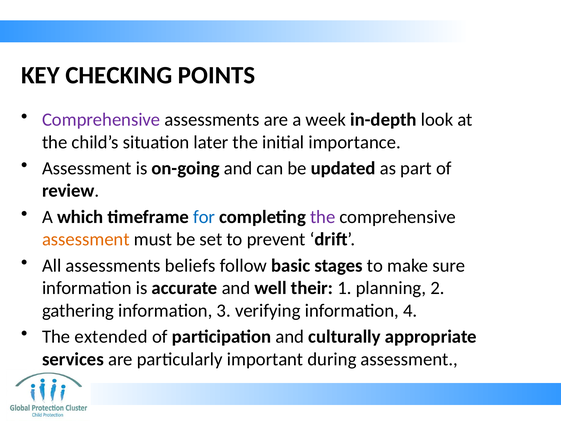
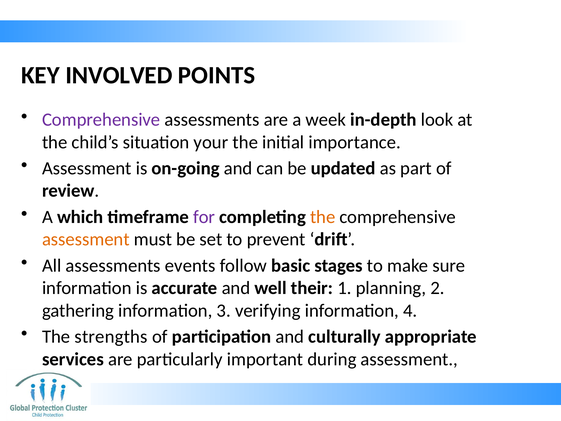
CHECKING: CHECKING -> INVOLVED (119, 75)
later: later -> your (211, 142)
for colour: blue -> purple (204, 217)
the colour: purple -> orange (323, 217)
beliefs: beliefs -> events (190, 265)
extended: extended -> strengths (111, 337)
